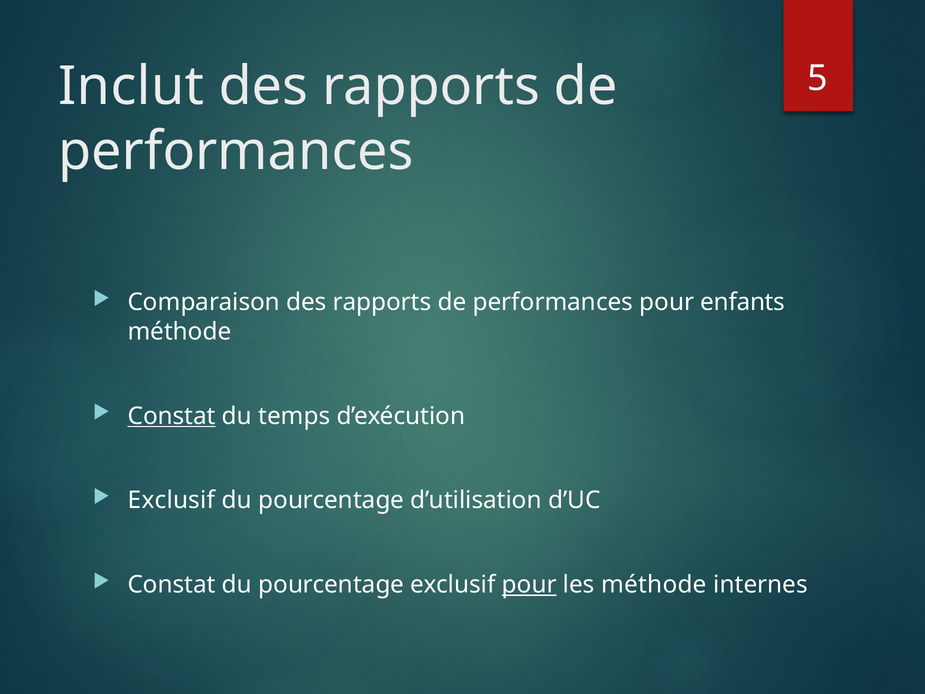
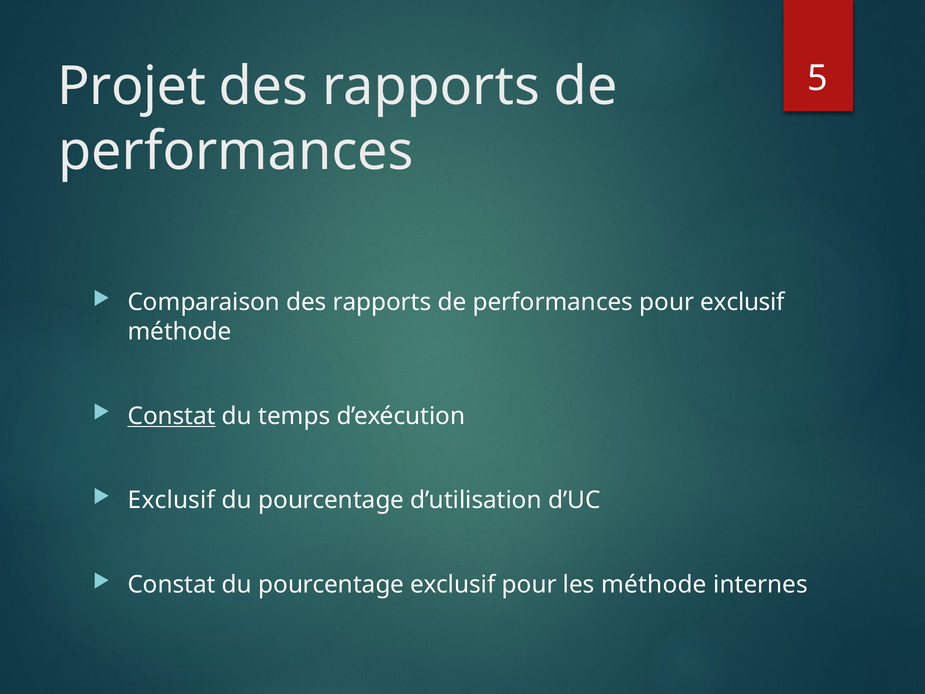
Inclut: Inclut -> Projet (132, 87)
pour enfants: enfants -> exclusif (743, 302)
pour underline: present -> none (529, 584)
